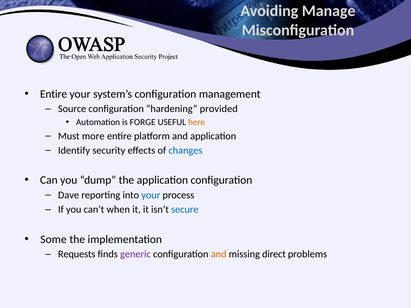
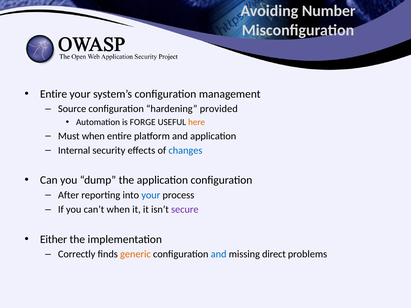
Manage: Manage -> Number (329, 11)
Must more: more -> when (93, 136)
Identify: Identify -> Internal (74, 151)
Dave: Dave -> After (69, 195)
secure colour: blue -> purple (185, 210)
Some: Some -> Either (54, 239)
Requests: Requests -> Correctly (77, 254)
generic colour: purple -> orange (135, 254)
and colour: orange -> blue (219, 254)
